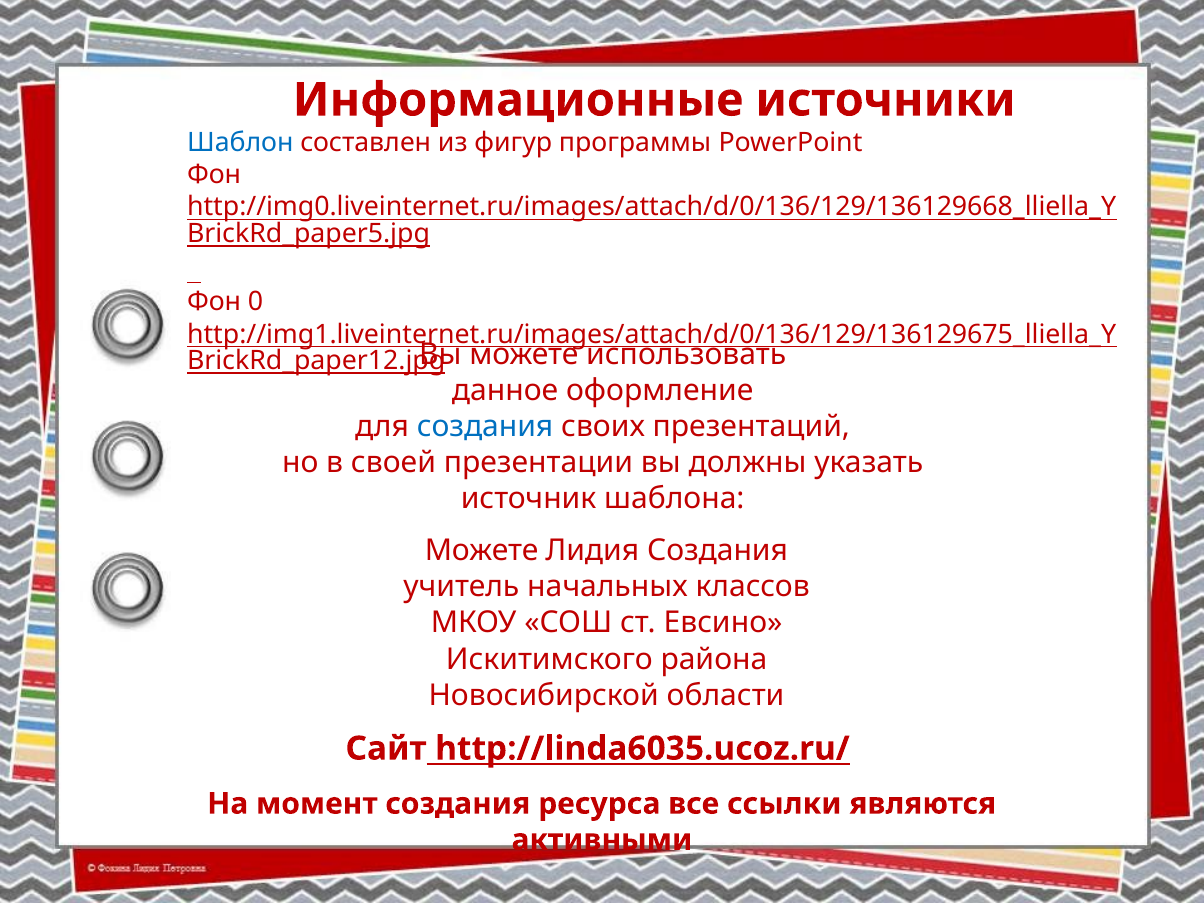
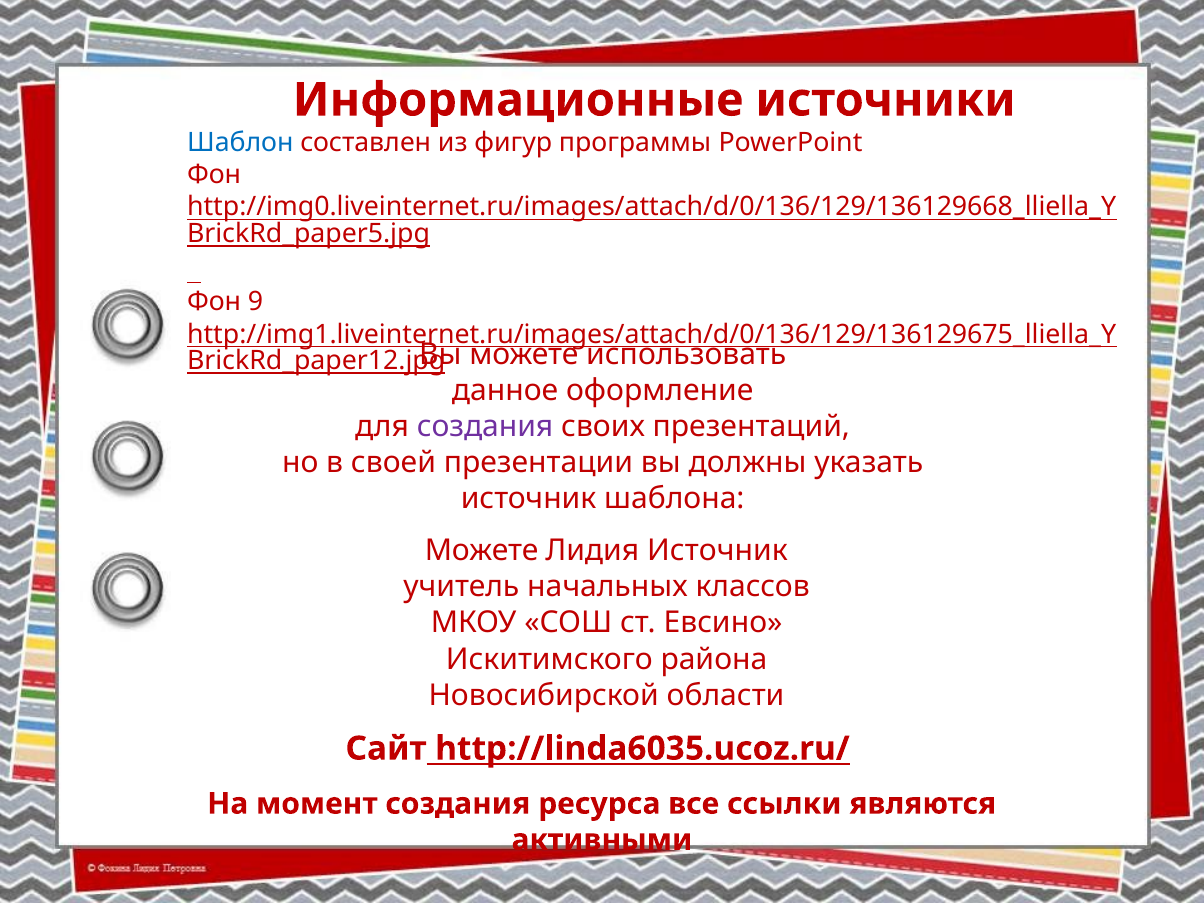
0: 0 -> 9 (256, 302)
создания colour: blue -> purple (485, 426)
Лидия Создания: Создания -> Источник (717, 551)
